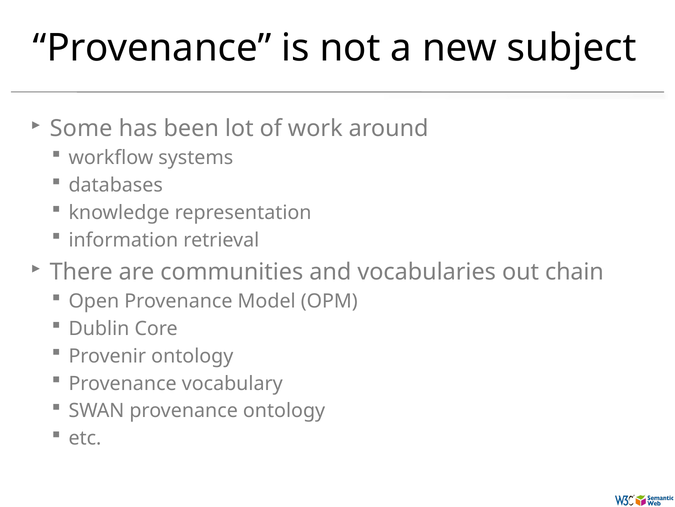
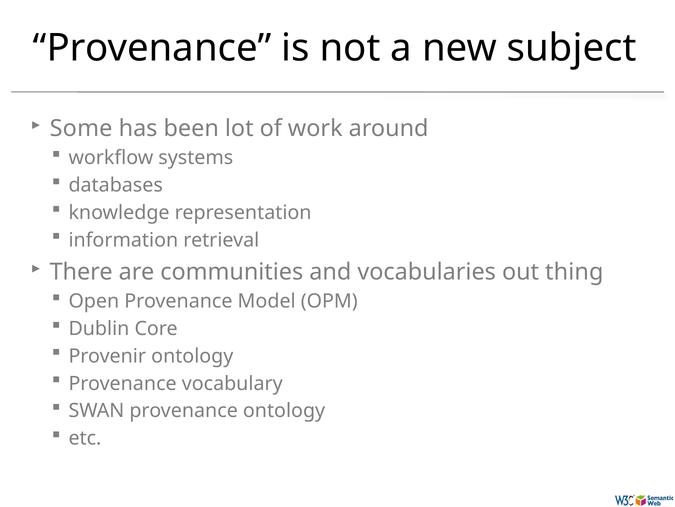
chain: chain -> thing (574, 272)
